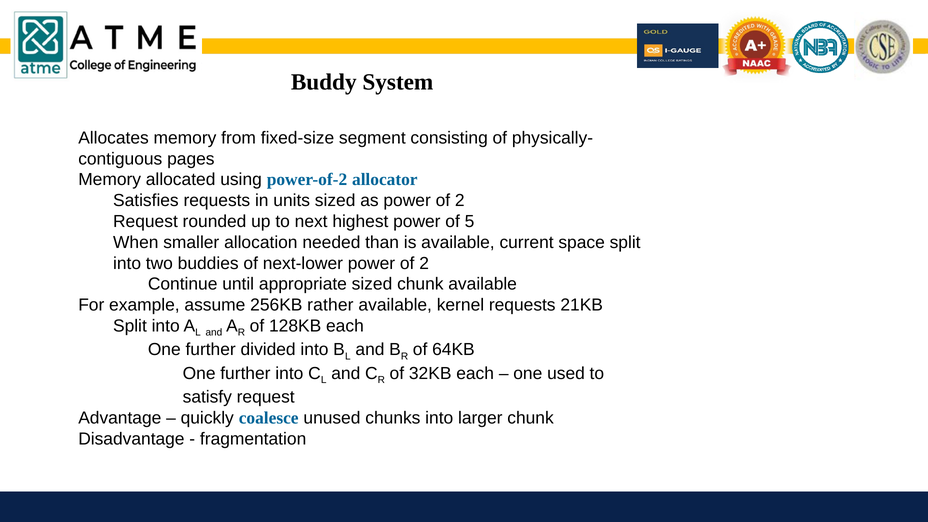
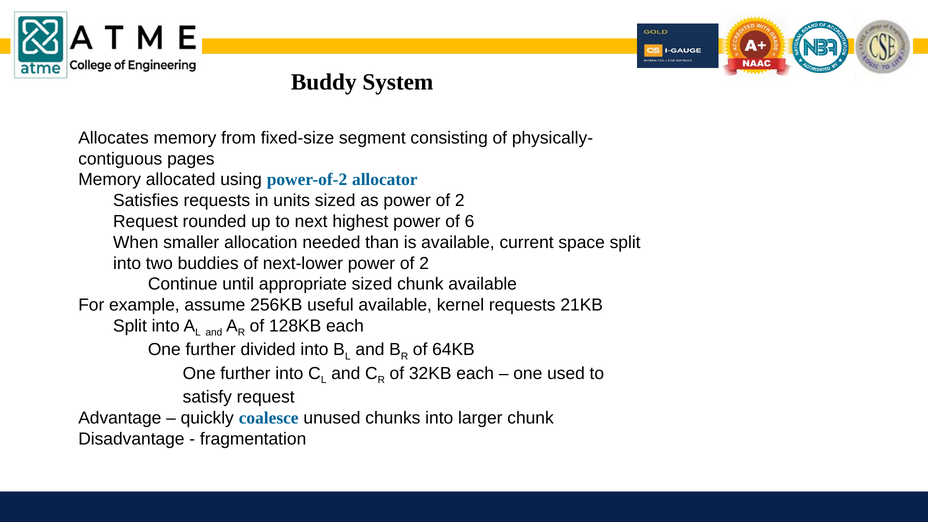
5: 5 -> 6 (470, 221)
rather: rather -> useful (330, 305)
